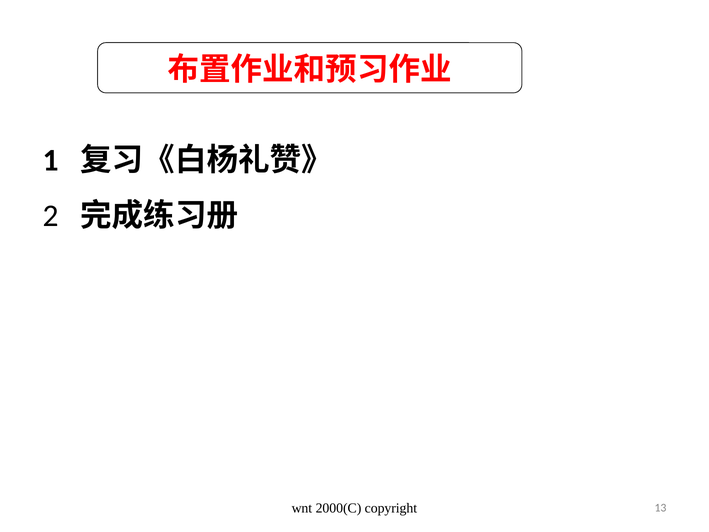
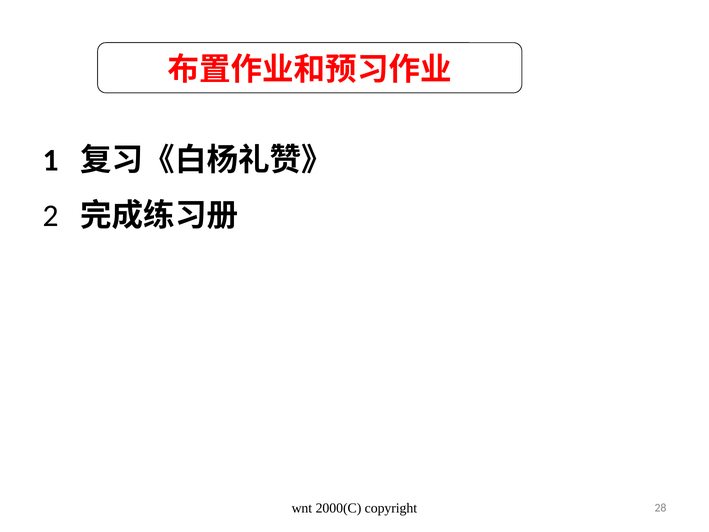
13: 13 -> 28 (660, 508)
